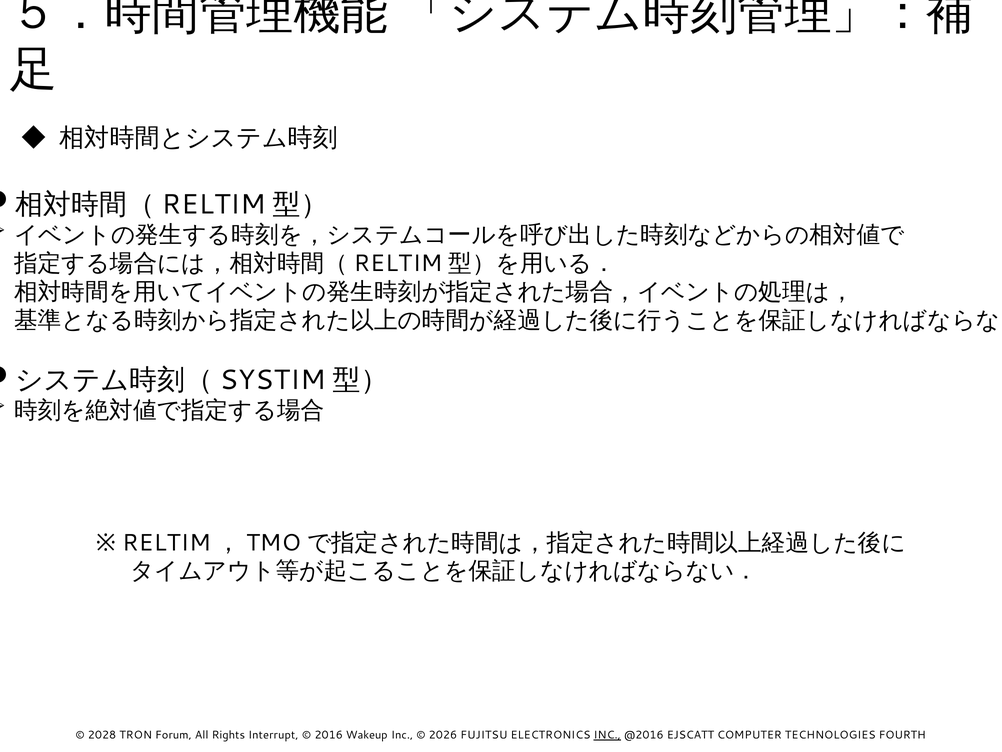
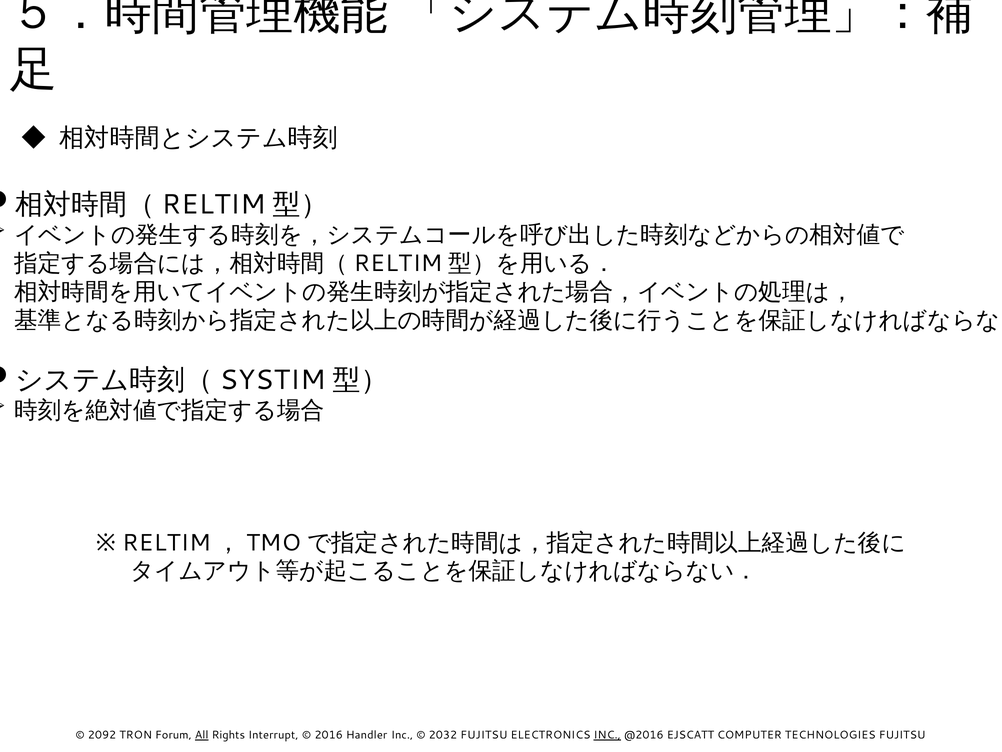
2028: 2028 -> 2092 (102, 735)
All underline: none -> present (202, 735)
Wakeup: Wakeup -> Handler (367, 735)
2026: 2026 -> 2032 (443, 735)
TECHNOLOGIES FOURTH: FOURTH -> FUJITSU (902, 735)
